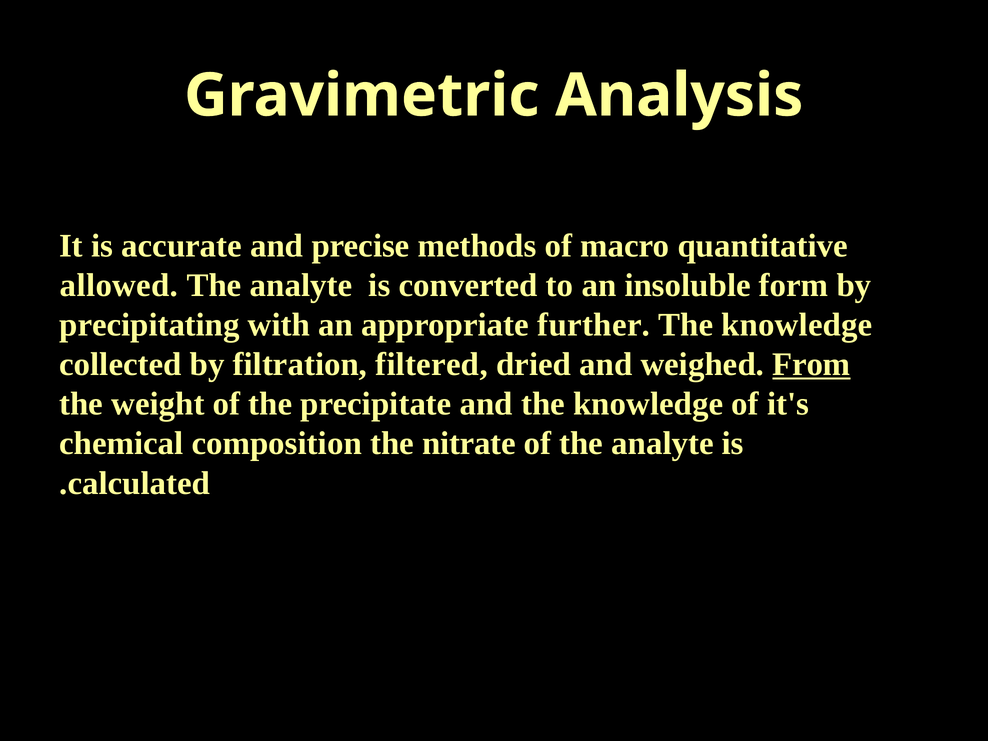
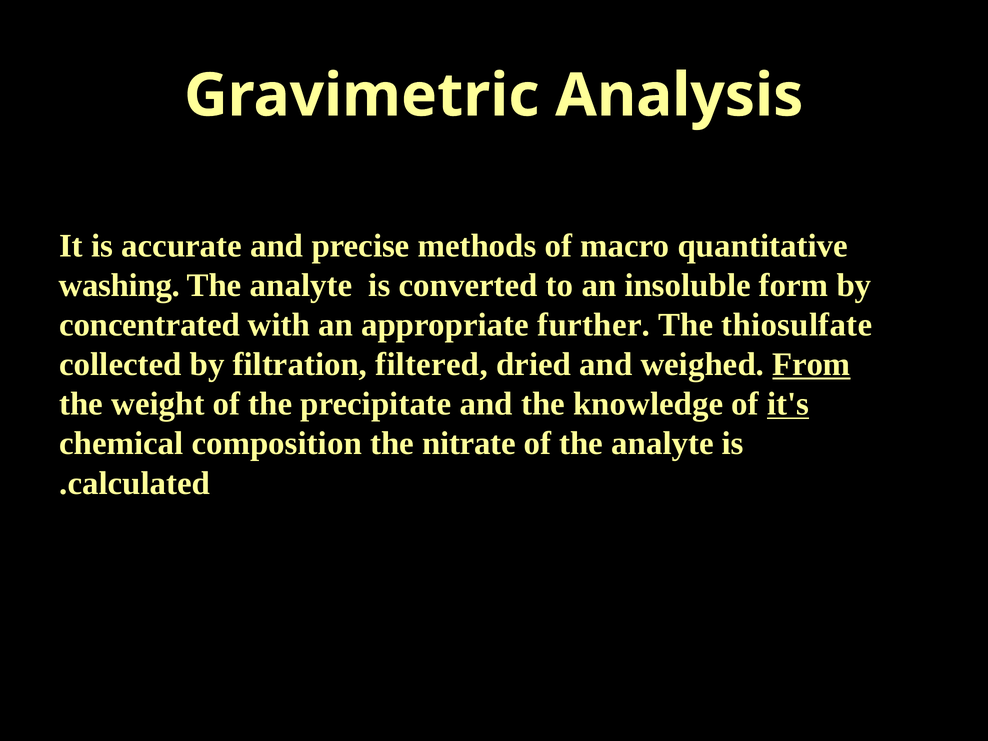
allowed: allowed -> washing (119, 286)
precipitating: precipitating -> concentrated (150, 325)
knowledge: knowledge -> thiosulfate (797, 325)
it's underline: none -> present (788, 404)
